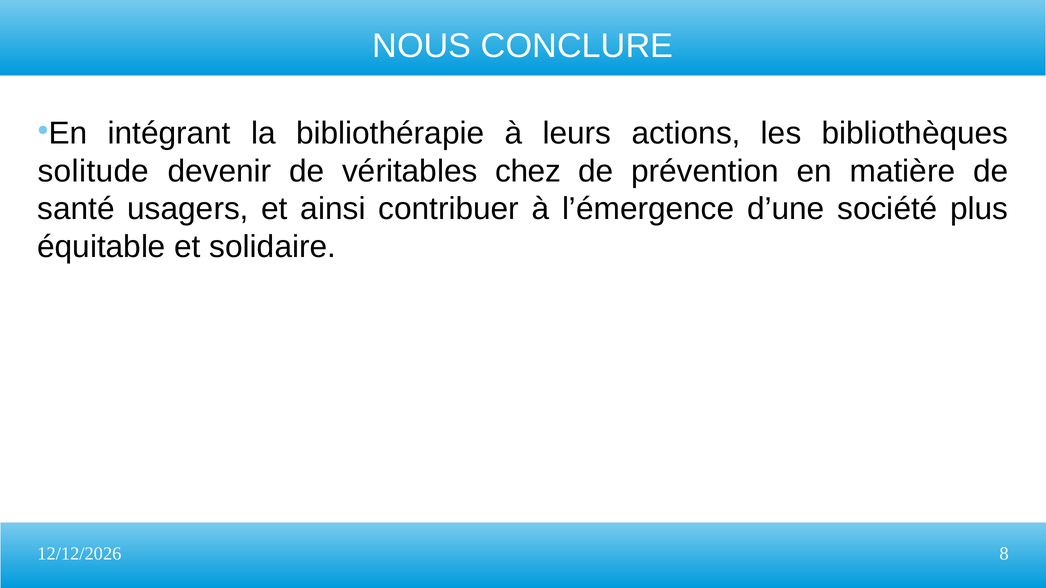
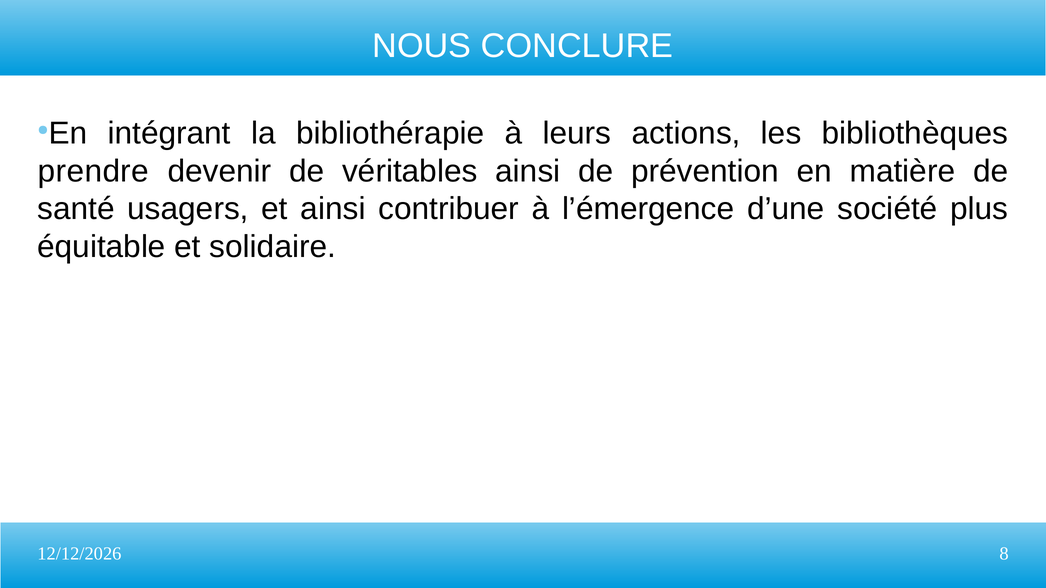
solitude: solitude -> prendre (93, 171)
véritables chez: chez -> ainsi (528, 171)
